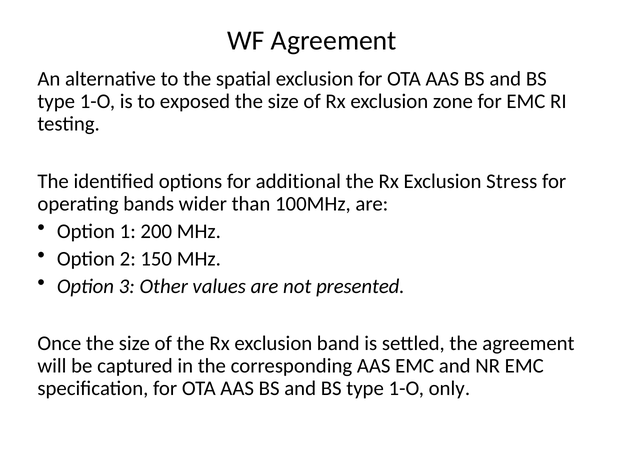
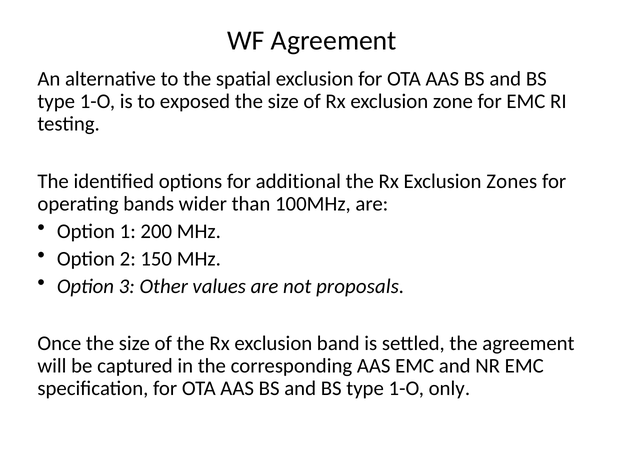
Stress: Stress -> Zones (512, 181)
presented: presented -> proposals (360, 286)
